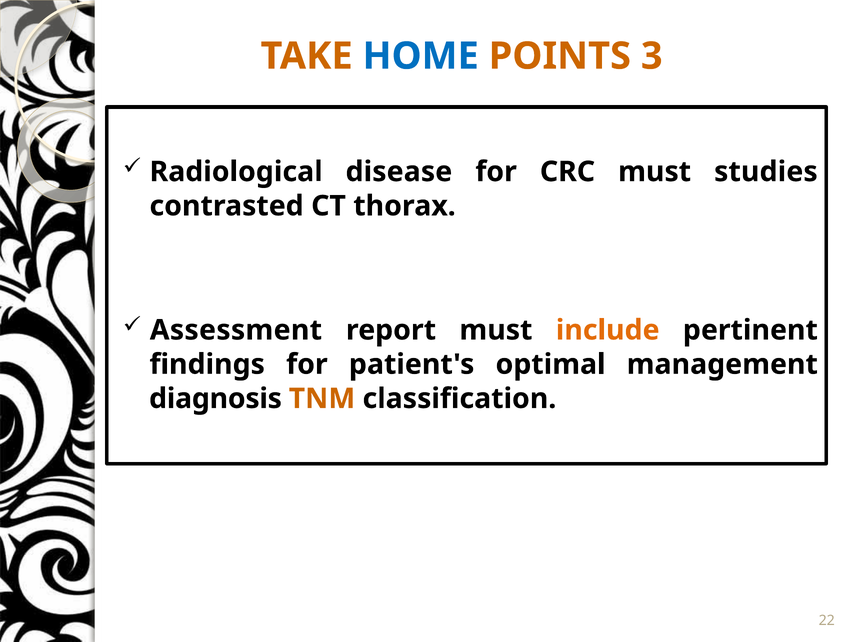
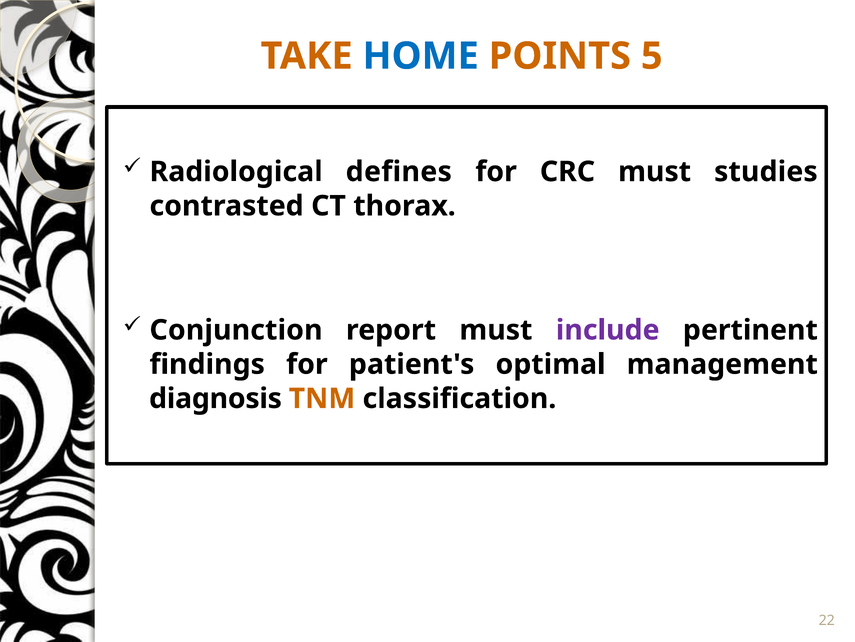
3: 3 -> 5 (652, 56)
disease: disease -> defines (399, 172)
Assessment: Assessment -> Conjunction (236, 330)
include colour: orange -> purple (608, 330)
